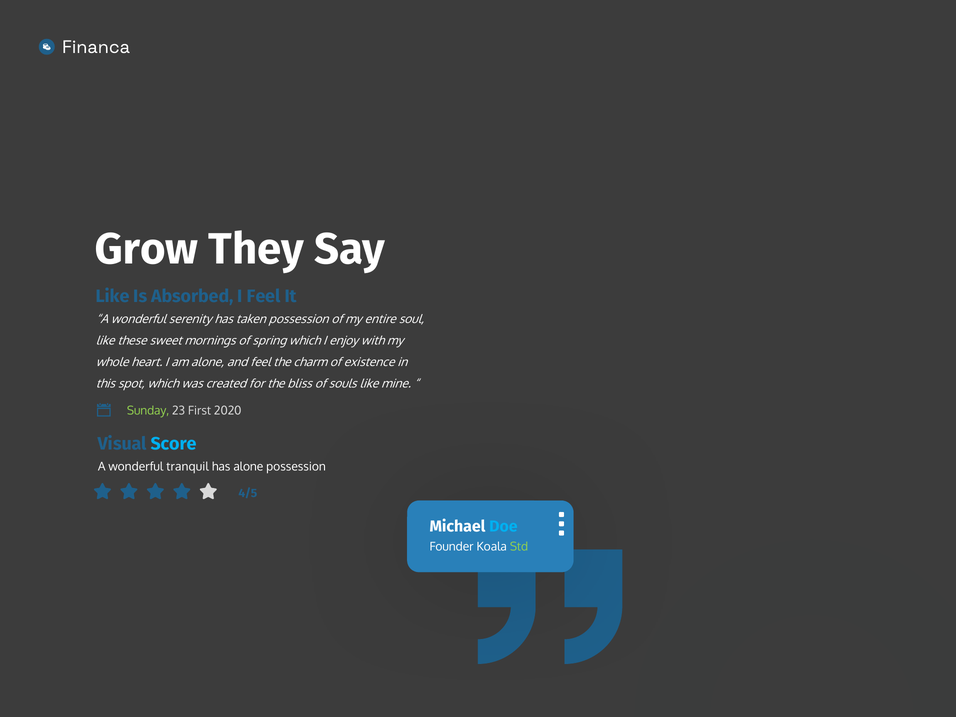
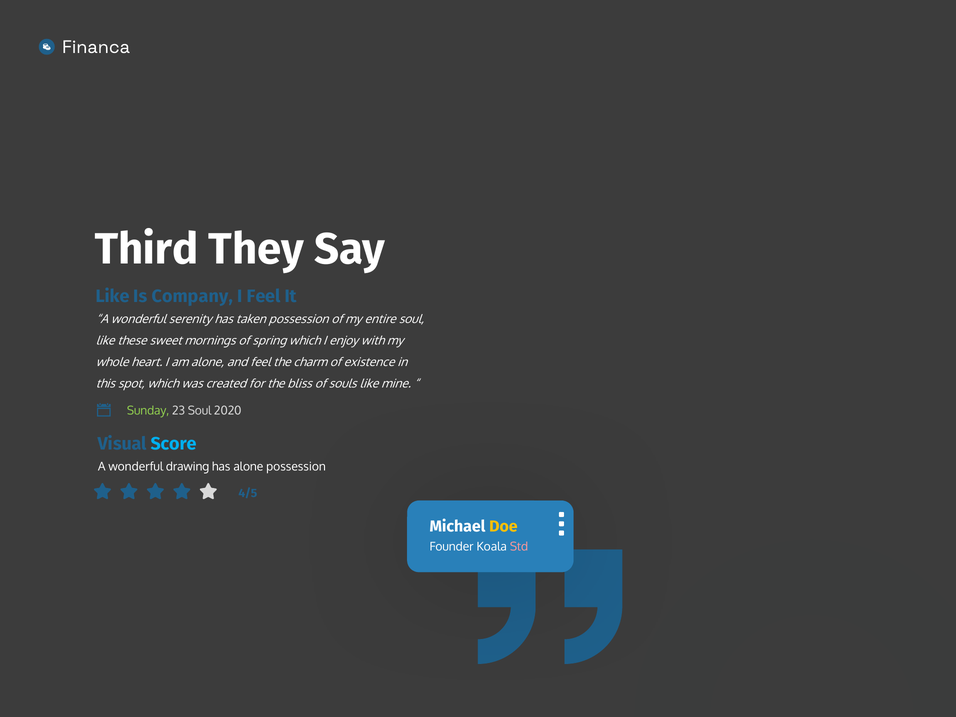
Grow: Grow -> Third (147, 250)
Absorbed: Absorbed -> Company (192, 296)
23 First: First -> Soul (200, 411)
tranquil: tranquil -> drawing (188, 467)
Doe colour: light blue -> yellow (503, 527)
Std colour: light green -> pink (519, 547)
